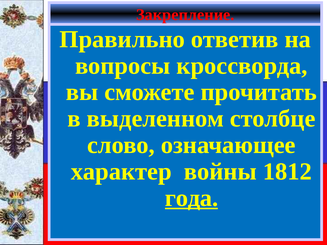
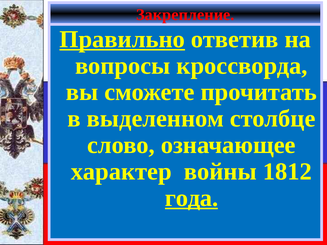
Правильно underline: none -> present (122, 39)
